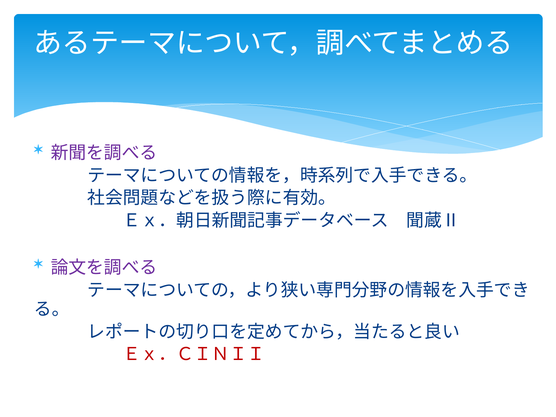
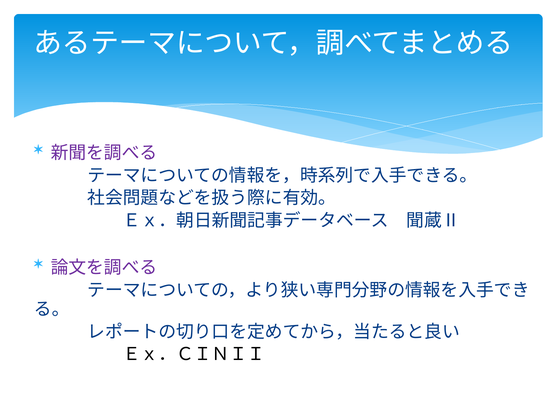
Ｅｘ．ＣＩＮＩＩ colour: red -> black (194, 354)
